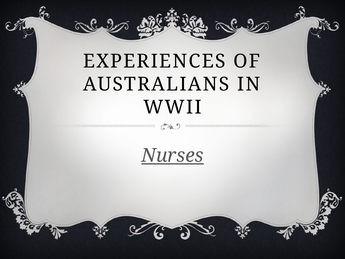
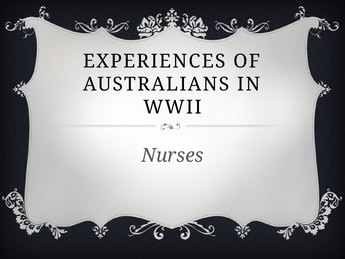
Nurses underline: present -> none (173, 155)
